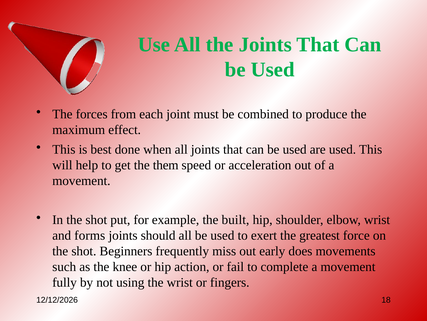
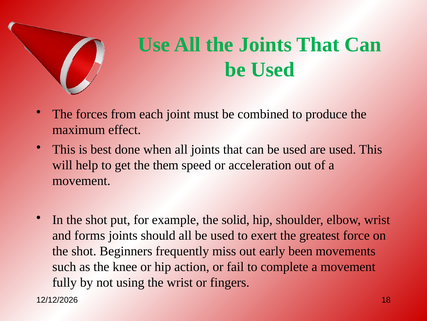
built: built -> solid (236, 219)
does: does -> been (300, 251)
